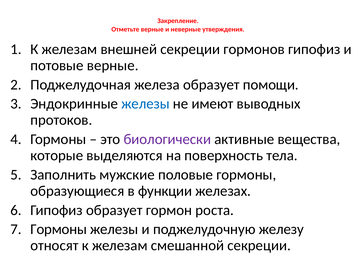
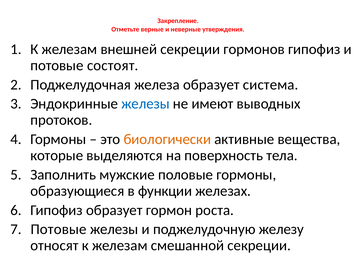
потовые верные: верные -> состоят (113, 65)
помощи: помощи -> система (271, 85)
биологически colour: purple -> orange (167, 139)
Гормоны: Гормоны -> Потовые (58, 229)
